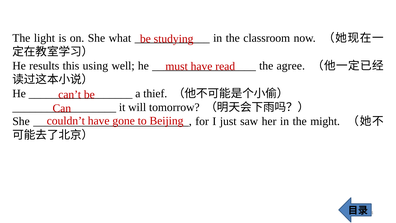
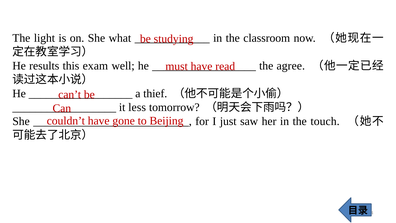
using: using -> exam (95, 66)
will: will -> less (137, 107)
might: might -> touch (325, 121)
